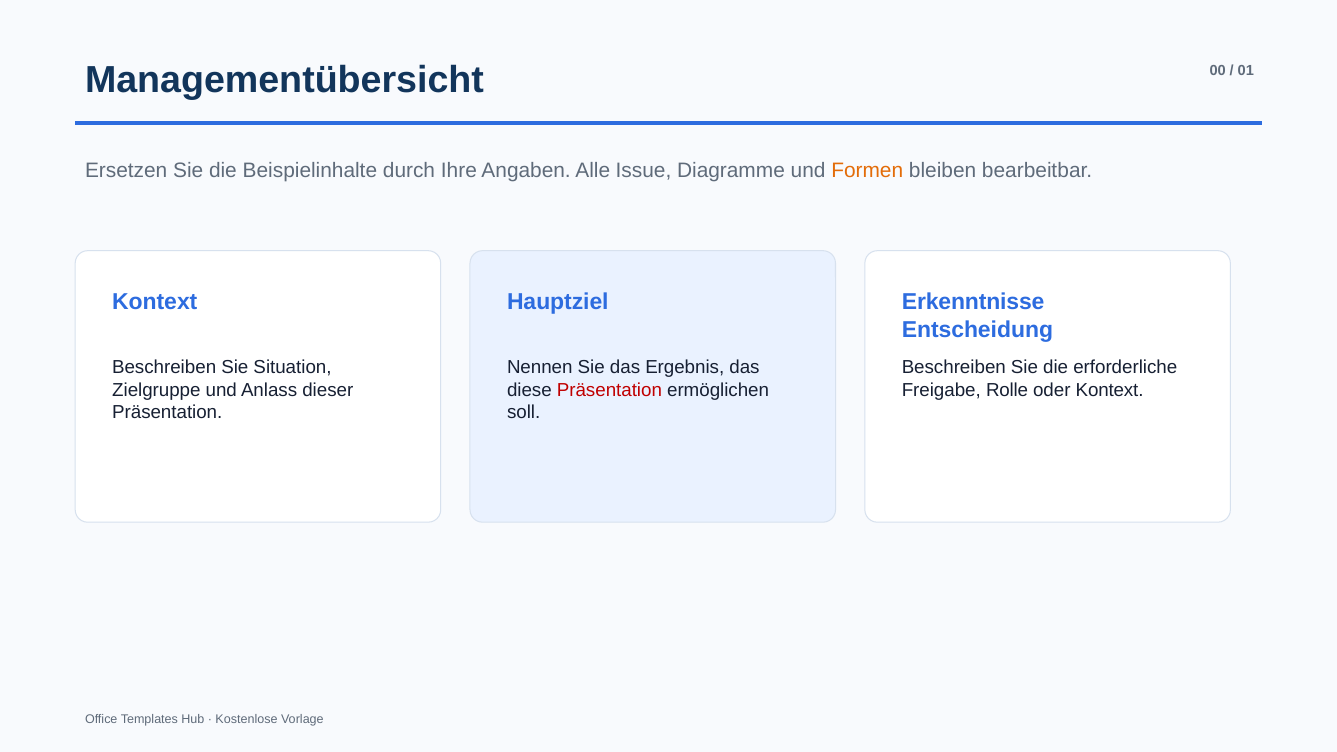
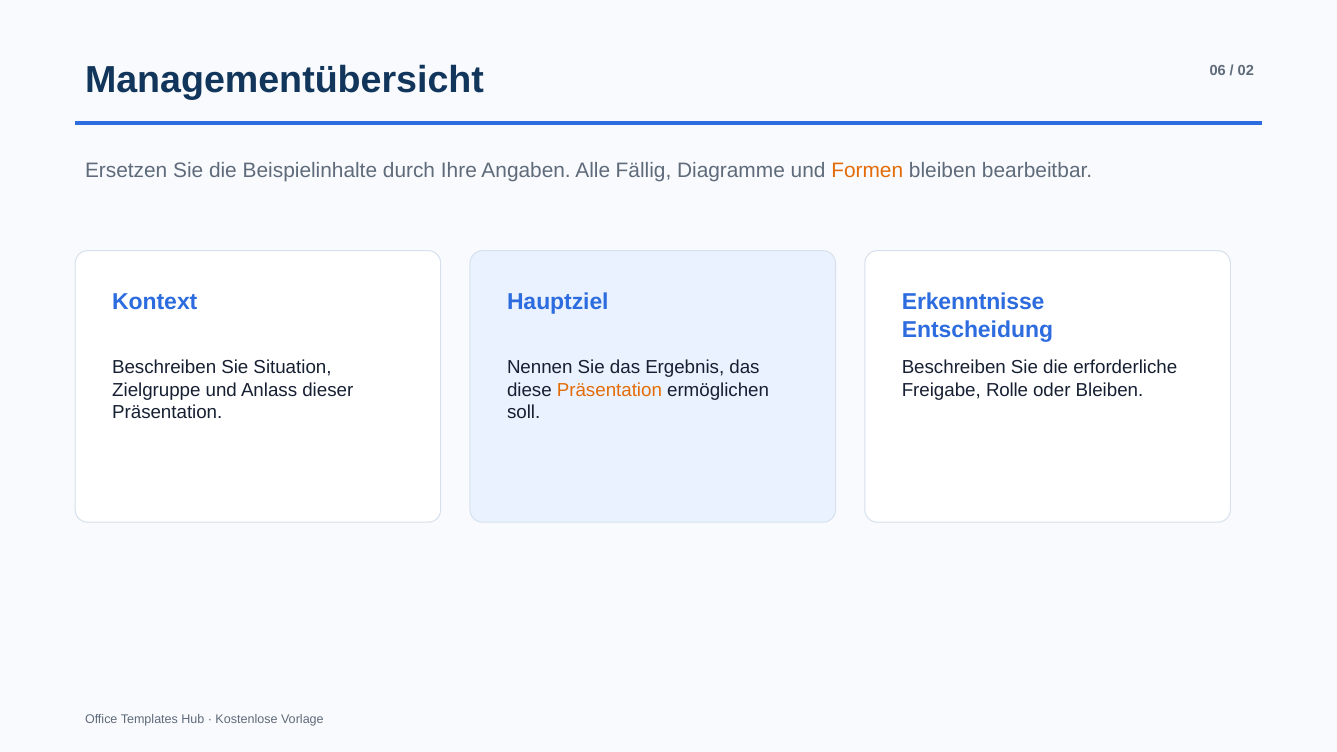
00: 00 -> 06 (1218, 71)
01: 01 -> 02 (1246, 71)
Issue: Issue -> Fällig (644, 170)
Präsentation colour: red -> orange (609, 390)
oder Kontext: Kontext -> Bleiben (1110, 390)
